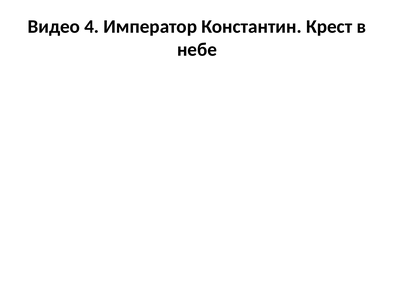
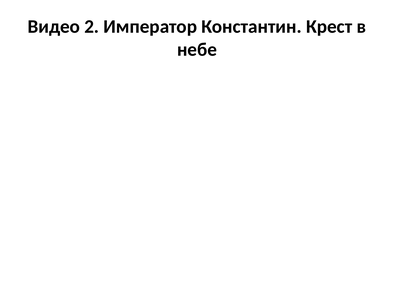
4: 4 -> 2 (92, 27)
